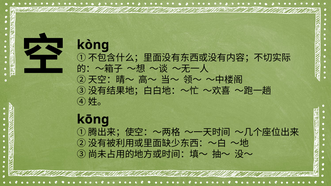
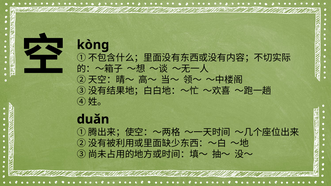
kōng: kōng -> duǎn (93, 119)
